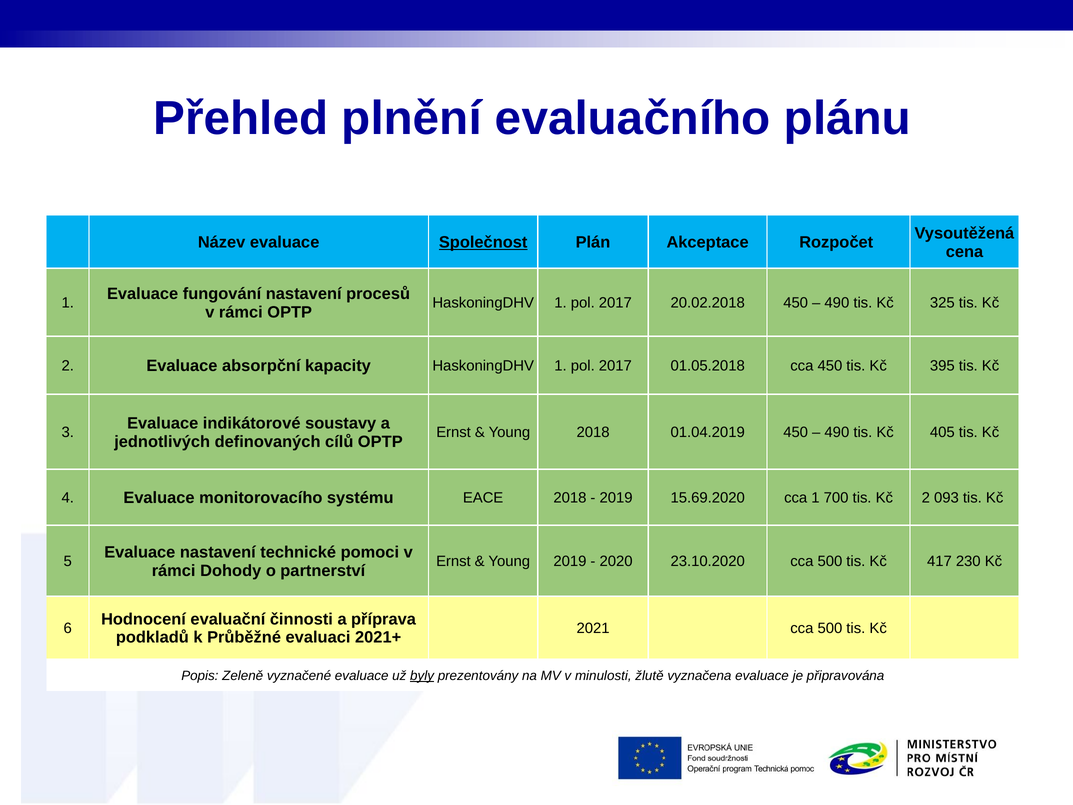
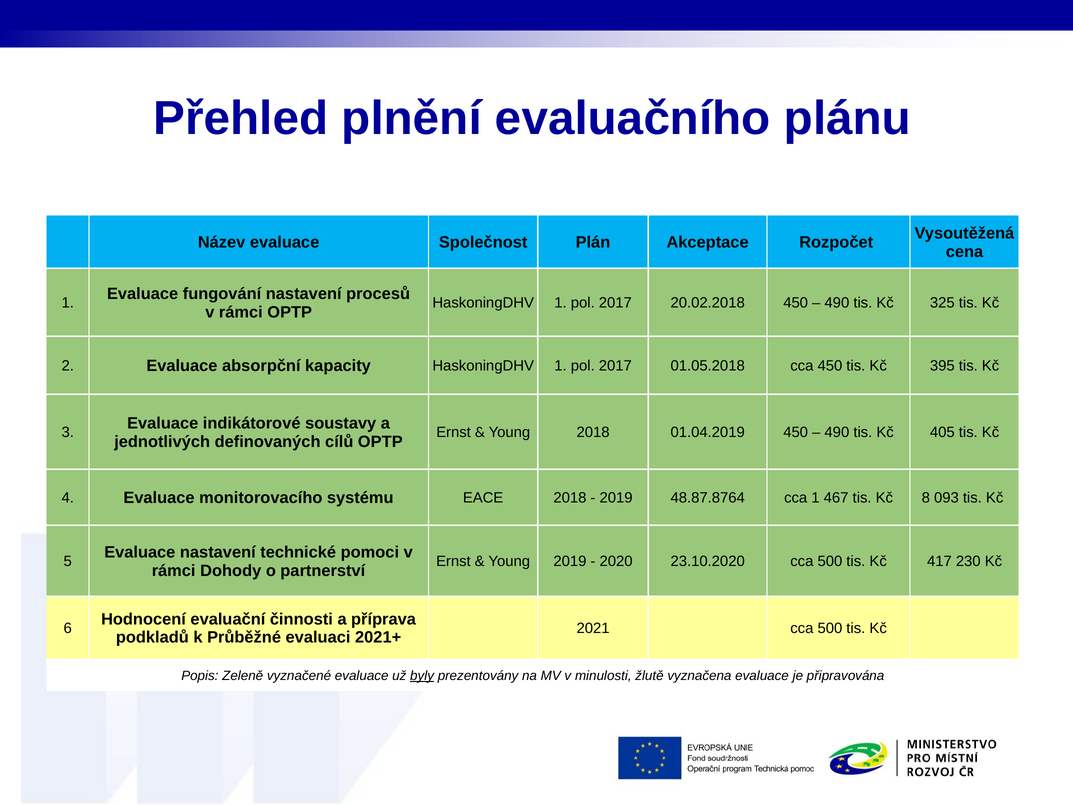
Společnost underline: present -> none (483, 242)
15.69.2020: 15.69.2020 -> 48.87.8764 (708, 498)
700: 700 -> 467 (836, 498)
2: 2 -> 8 (926, 498)
